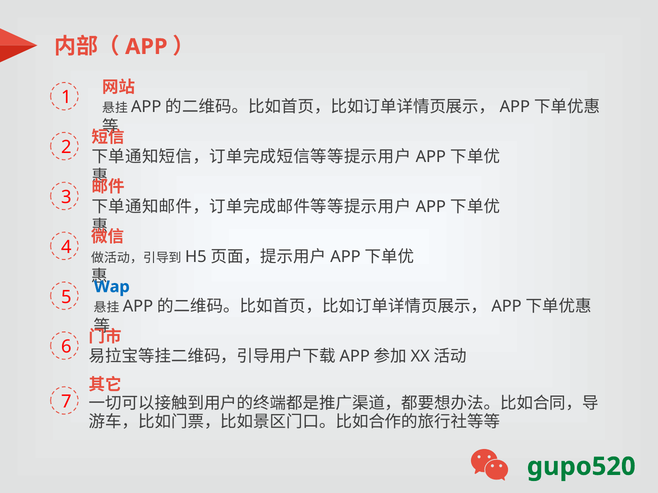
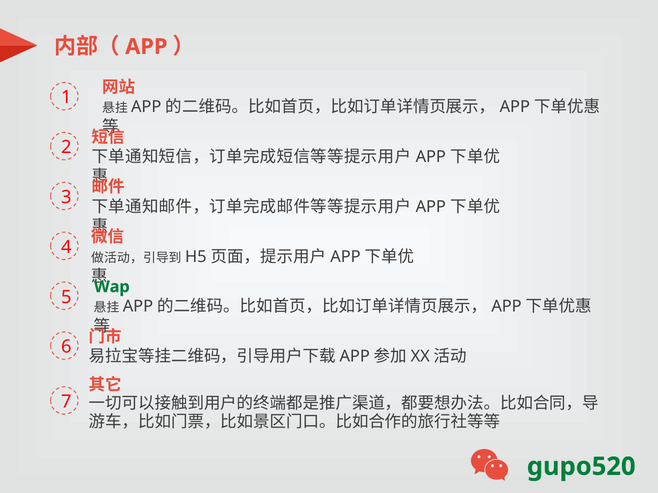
Wap colour: blue -> green (112, 287)
